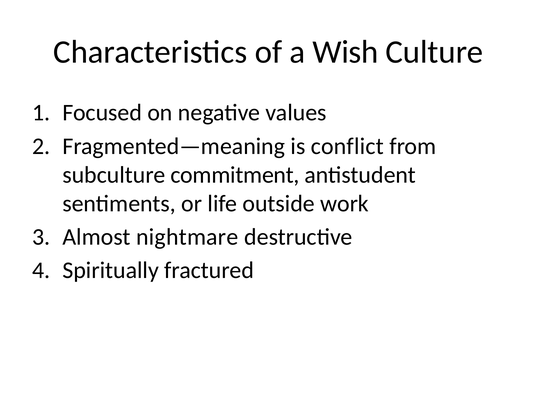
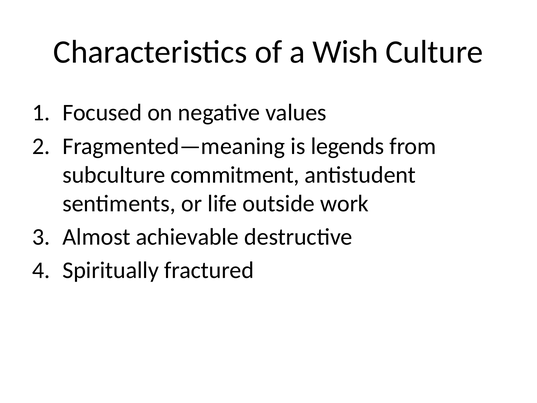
conflict: conflict -> legends (348, 146)
nightmare: nightmare -> achievable (187, 237)
